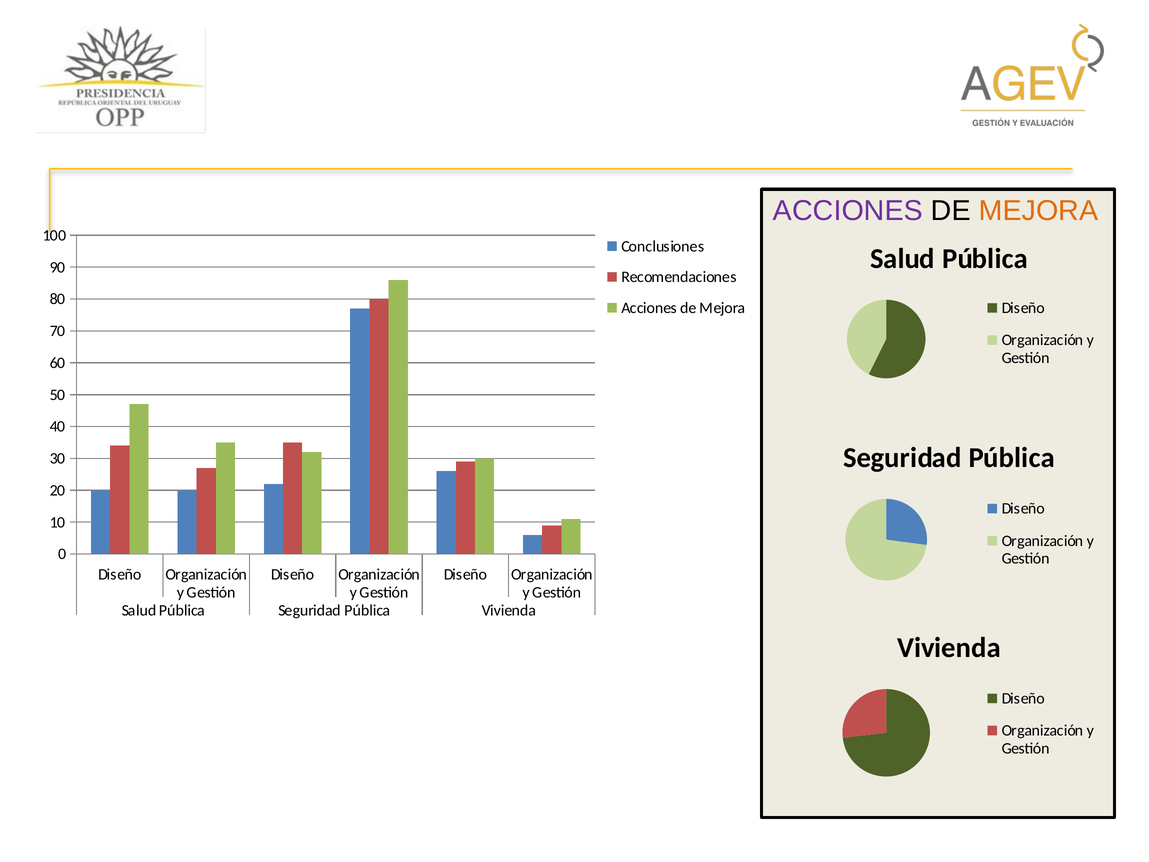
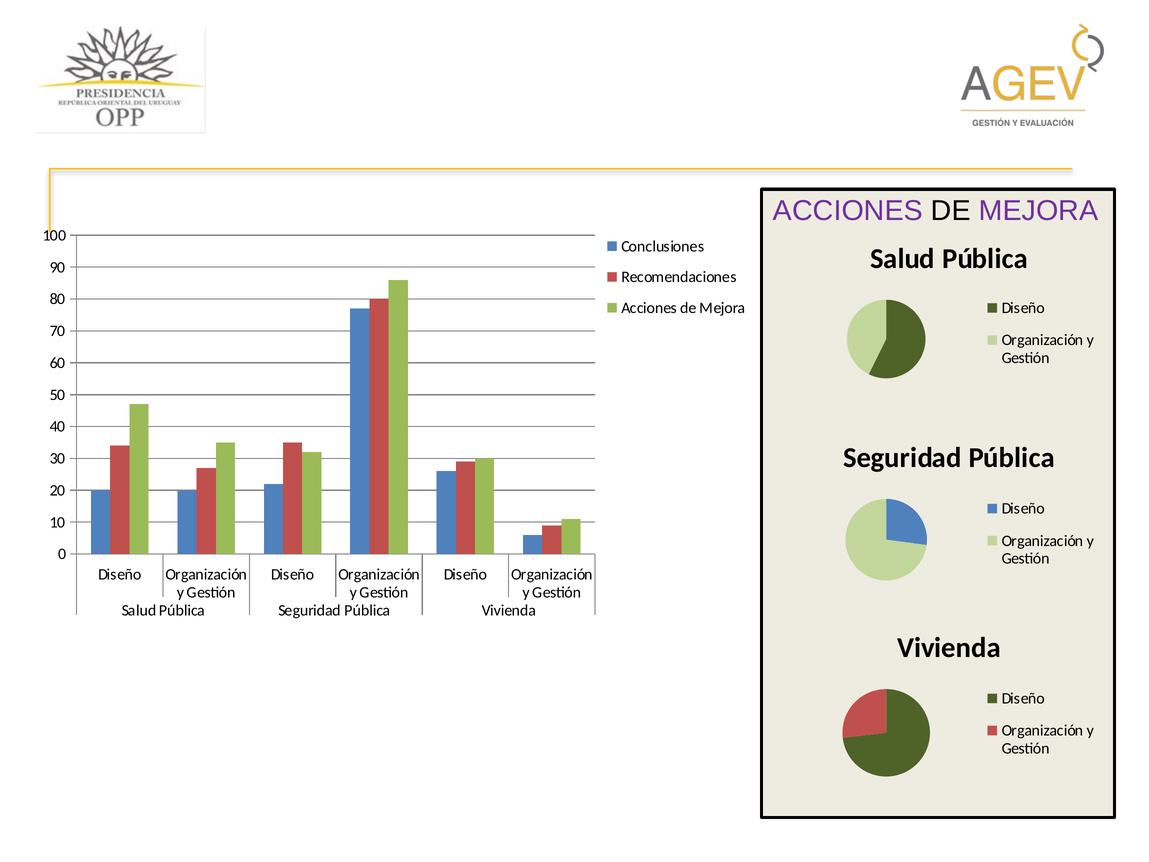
MEJORA colour: orange -> purple (1038, 211)
